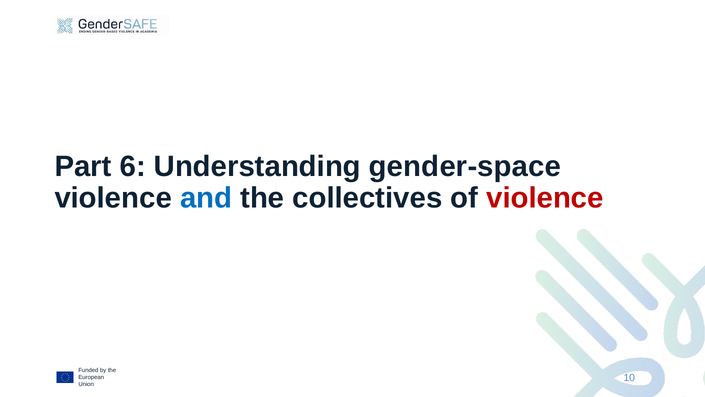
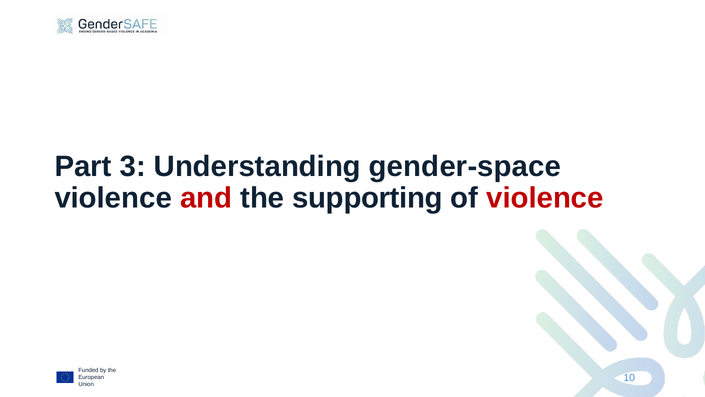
6: 6 -> 3 (133, 166)
and colour: blue -> red (206, 198)
collectives: collectives -> supporting (368, 198)
